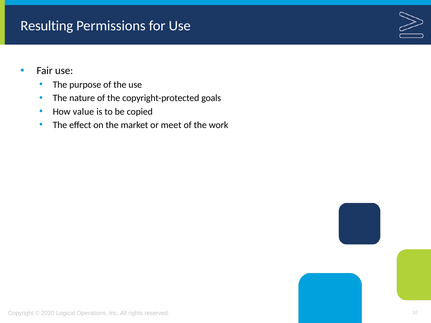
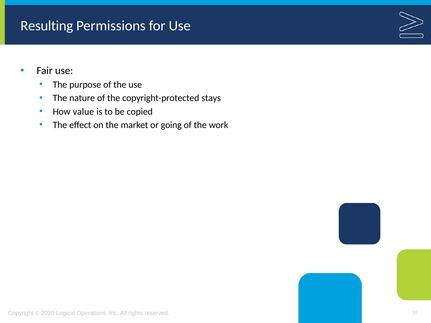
goals: goals -> stays (211, 98)
meet: meet -> going (171, 125)
